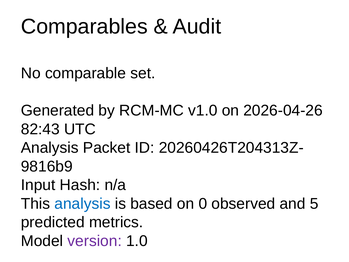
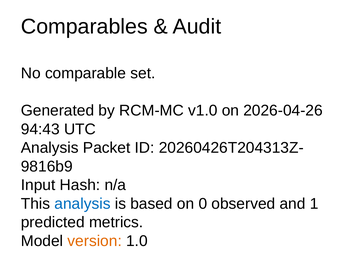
82:43: 82:43 -> 94:43 (40, 129)
5: 5 -> 1 (314, 204)
version colour: purple -> orange (95, 241)
